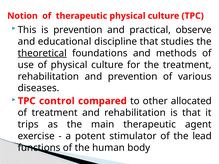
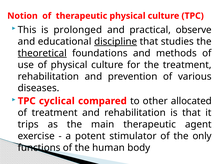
is prevention: prevention -> prolonged (78, 30)
discipline underline: none -> present (116, 42)
control: control -> cyclical (57, 101)
lead: lead -> only (202, 136)
